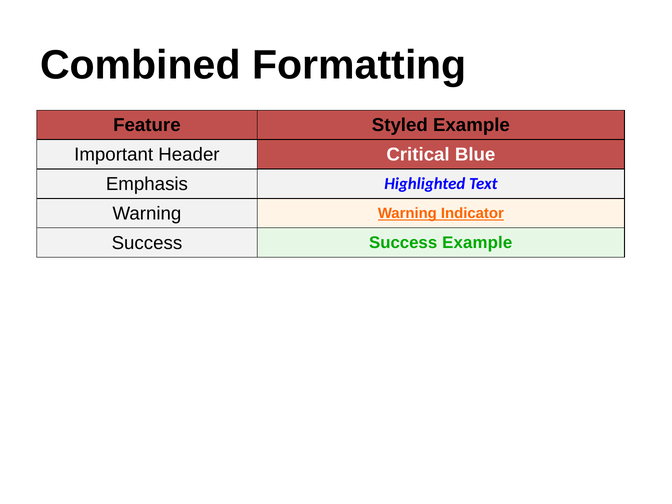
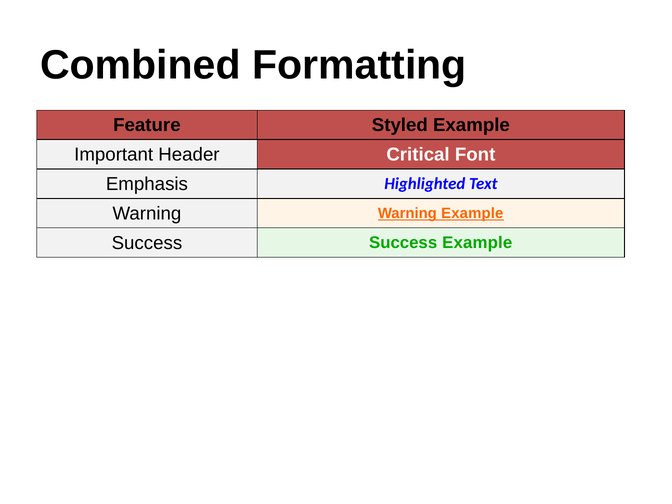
Blue: Blue -> Font (475, 155)
Warning Indicator: Indicator -> Example (472, 213)
